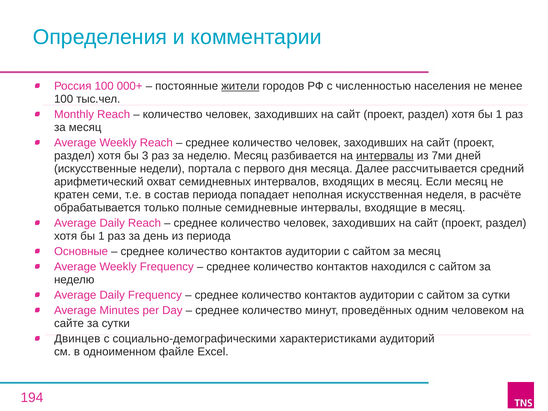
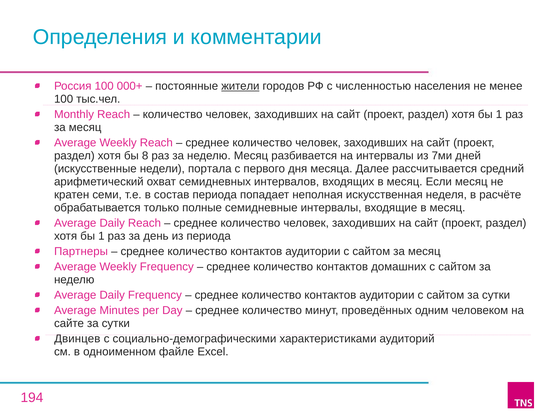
3: 3 -> 8 (145, 156)
интервалы underline: present -> none (385, 156)
Основные: Основные -> Партнеры (81, 251)
находился: находился -> домашних (399, 267)
